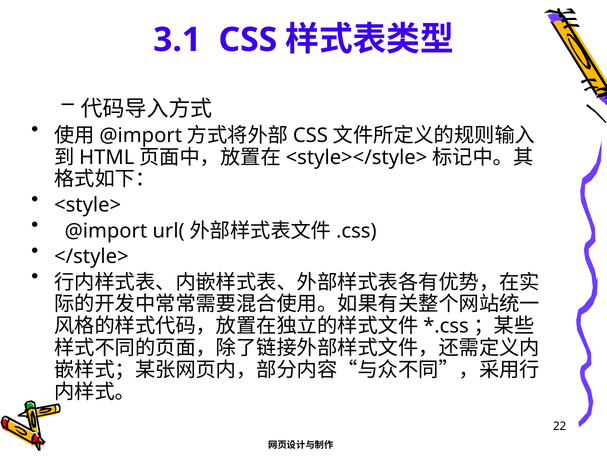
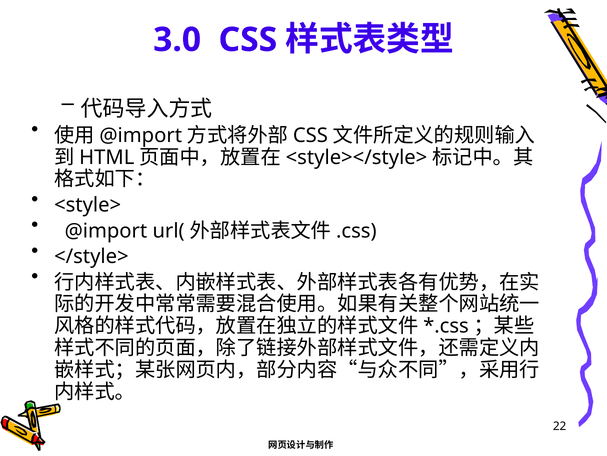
3.1: 3.1 -> 3.0 (177, 40)
